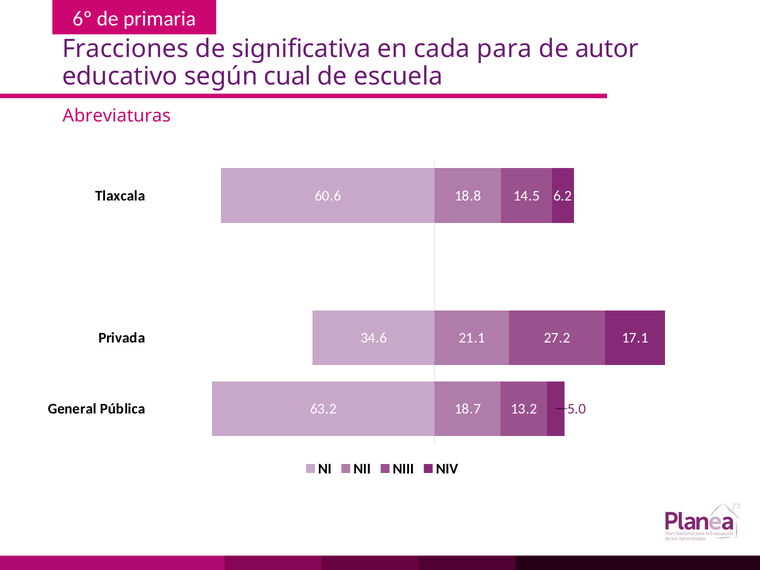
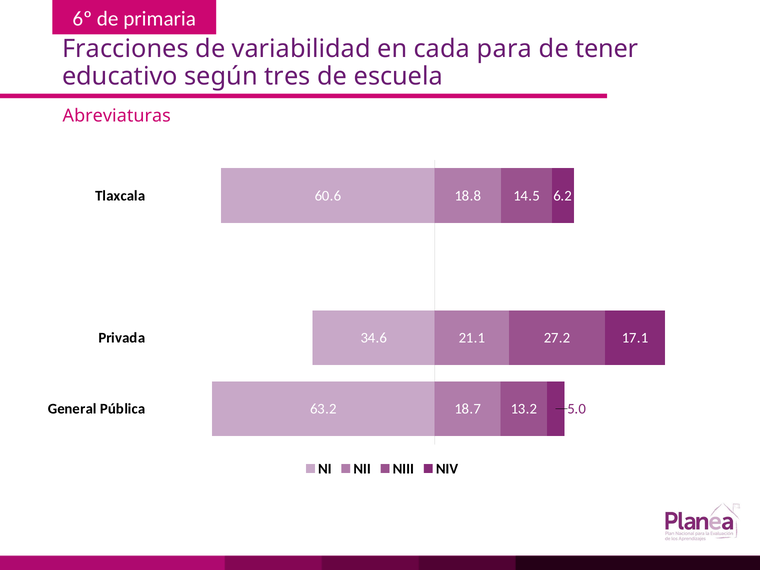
significativa: significativa -> variabilidad (301, 49)
autor: autor -> tener (607, 49)
cual: cual -> tres (287, 76)
